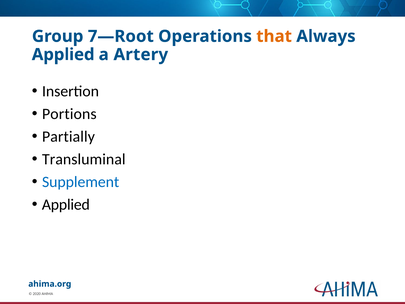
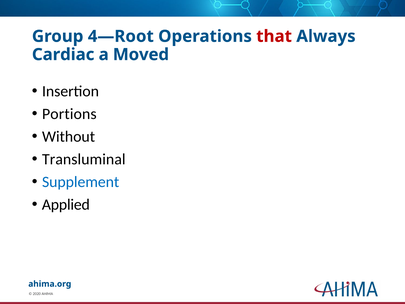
7—Root: 7—Root -> 4—Root (121, 36)
that colour: orange -> red (274, 36)
Applied: Applied -> Cardiac (63, 55)
Artery: Artery -> Moved (141, 55)
Partially: Partially -> Without (69, 137)
